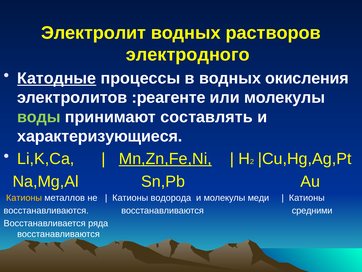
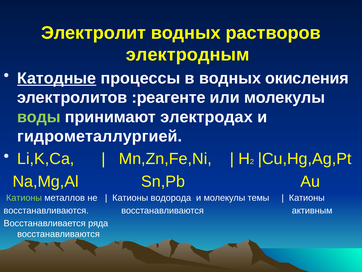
электродного: электродного -> электродным (188, 55)
составлять: составлять -> электродах (207, 117)
характеризующиеся: характеризующиеся -> гидрометаллургией (100, 136)
Mn,Zn,Fe,Ni underline: present -> none (165, 159)
Катионы colour: yellow -> light green (24, 198)
меди: меди -> темы (258, 198)
средними: средними -> активным (312, 210)
